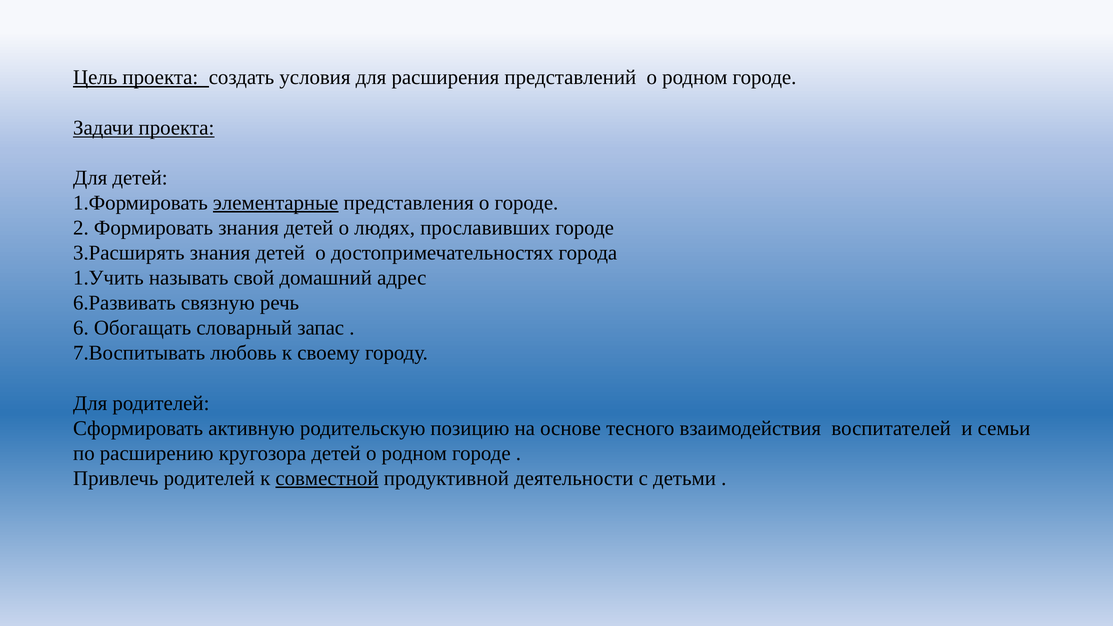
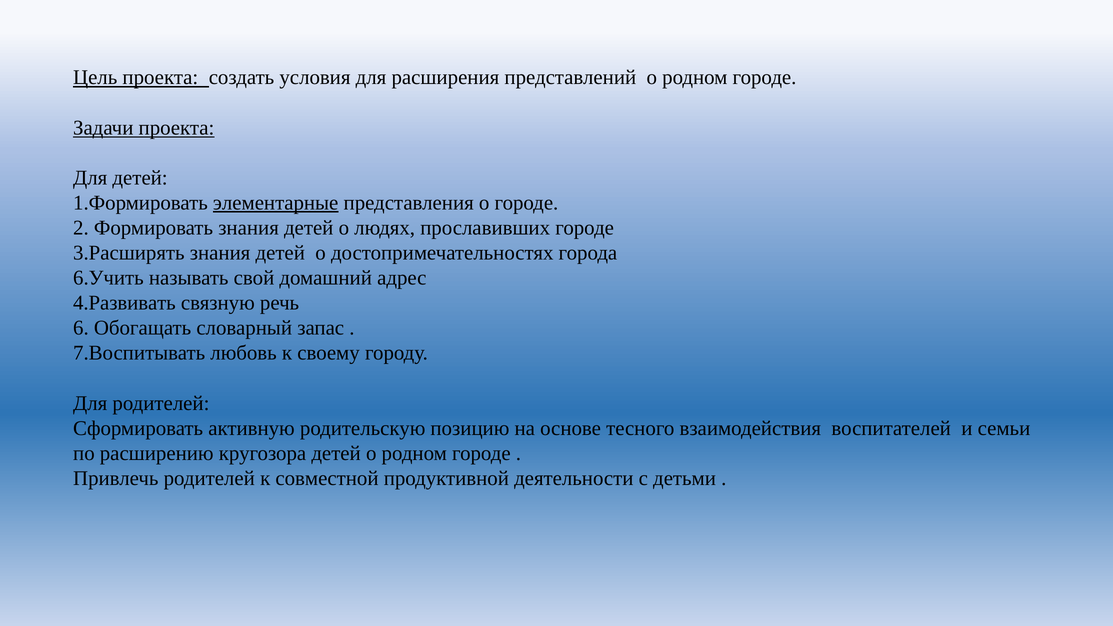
1.Учить: 1.Учить -> 6.Учить (108, 278)
6.Развивать: 6.Развивать -> 4.Развивать (124, 303)
совместной underline: present -> none (327, 478)
